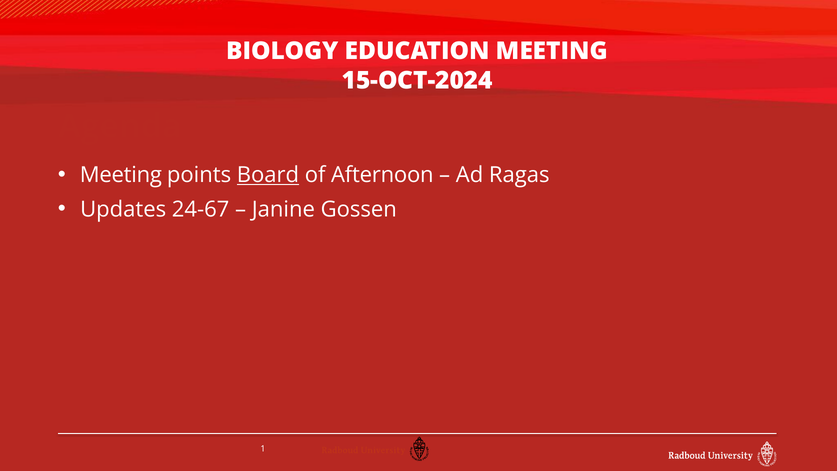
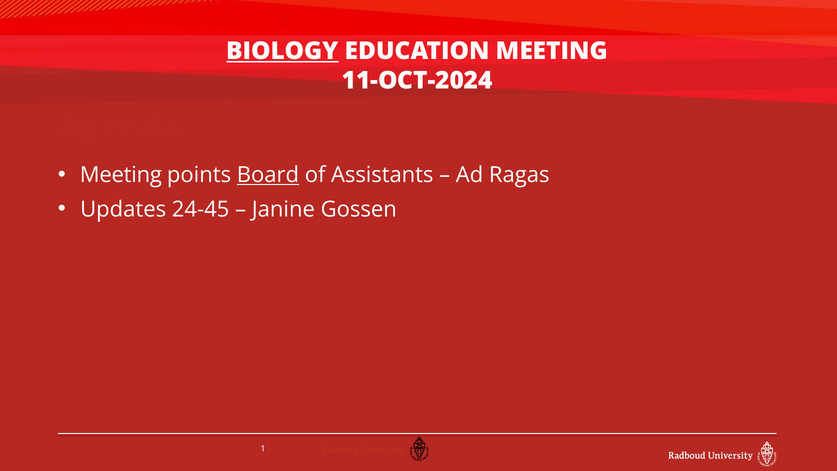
BIOLOGY underline: none -> present (282, 51)
15-OCT-2024: 15-OCT-2024 -> 11-OCT-2024 (417, 81)
Afternoon: Afternoon -> Assistants (382, 175)
24-67: 24-67 -> 24-45 (201, 209)
